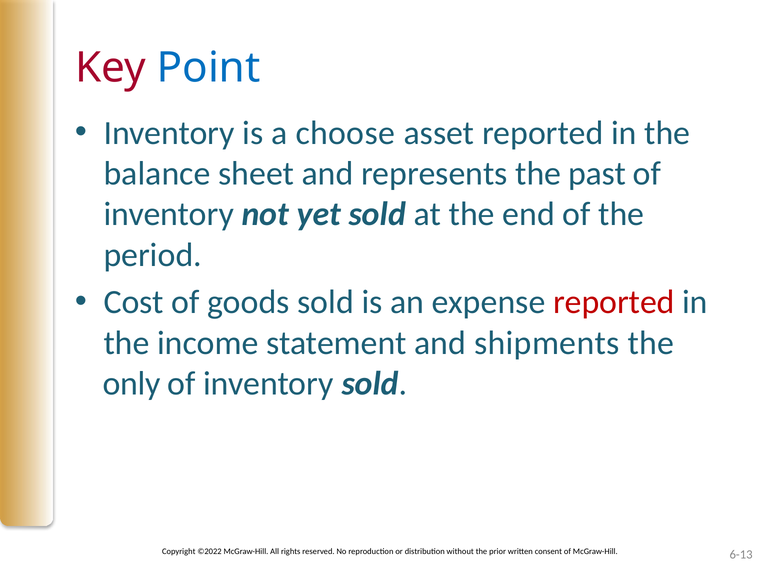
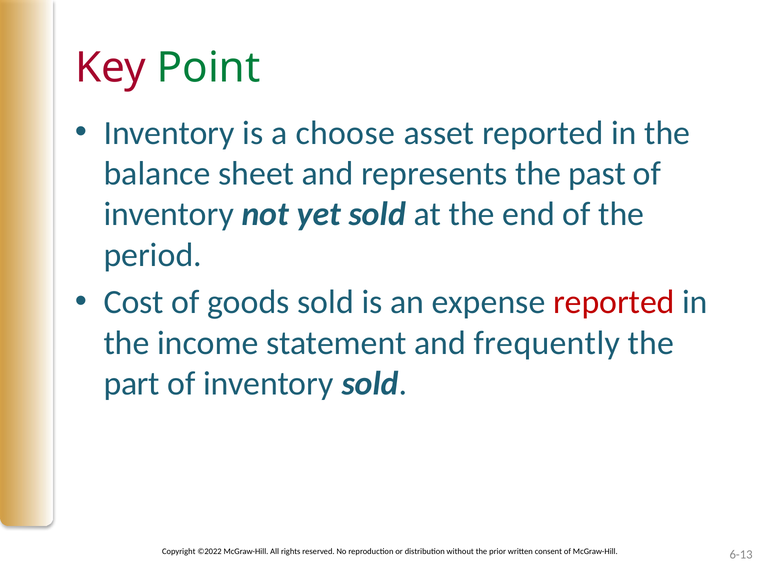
Point colour: blue -> green (209, 68)
shipments: shipments -> frequently (547, 343)
only: only -> part (132, 384)
